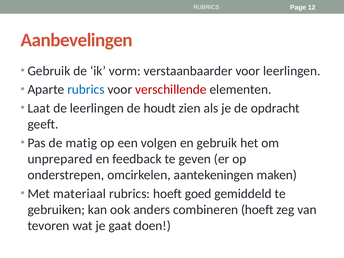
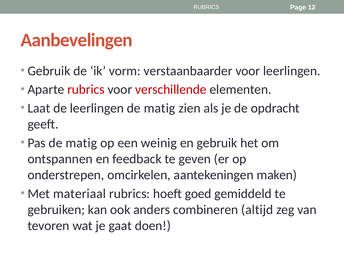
rubrics colour: blue -> red (86, 90)
leerlingen de houdt: houdt -> matig (160, 108)
volgen: volgen -> weinig (159, 143)
unprepared: unprepared -> ontspannen (60, 159)
combineren hoeft: hoeft -> altijd (257, 210)
